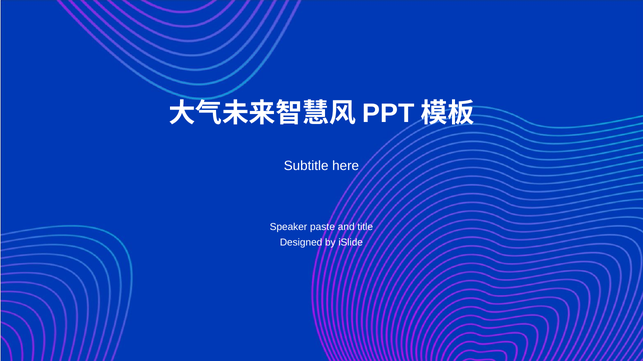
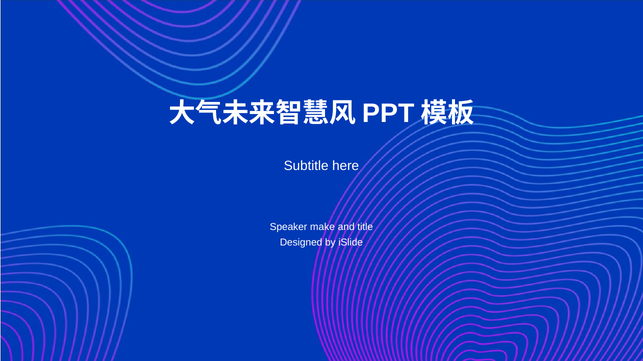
paste: paste -> make (322, 227)
